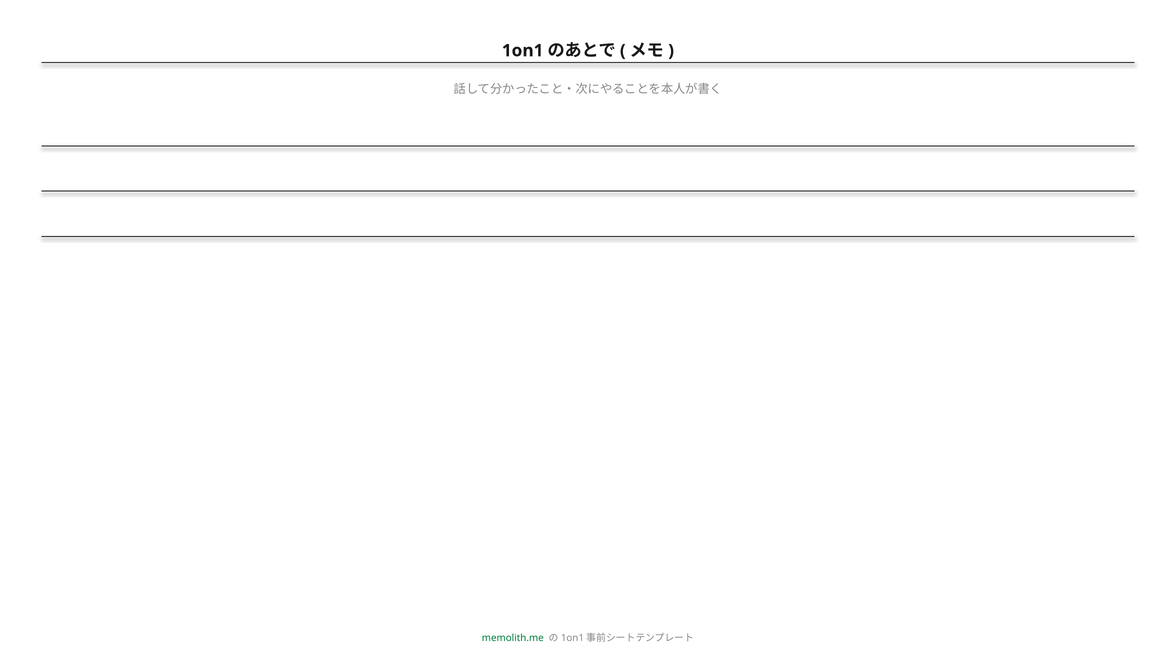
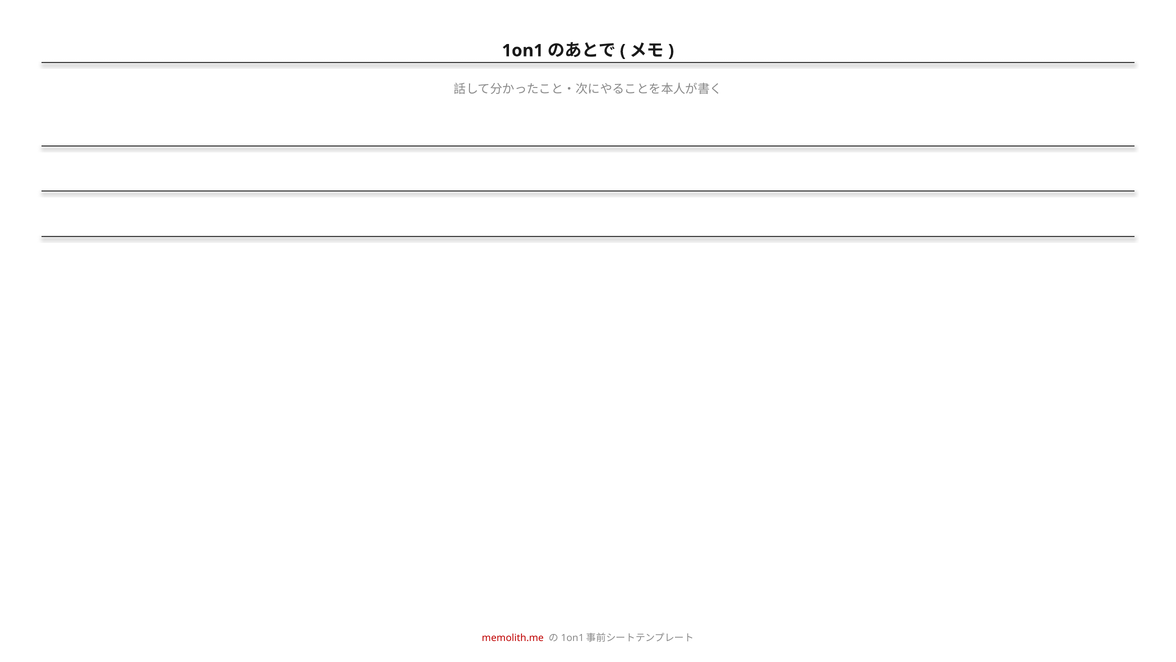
memolith.me colour: green -> red (513, 638)
